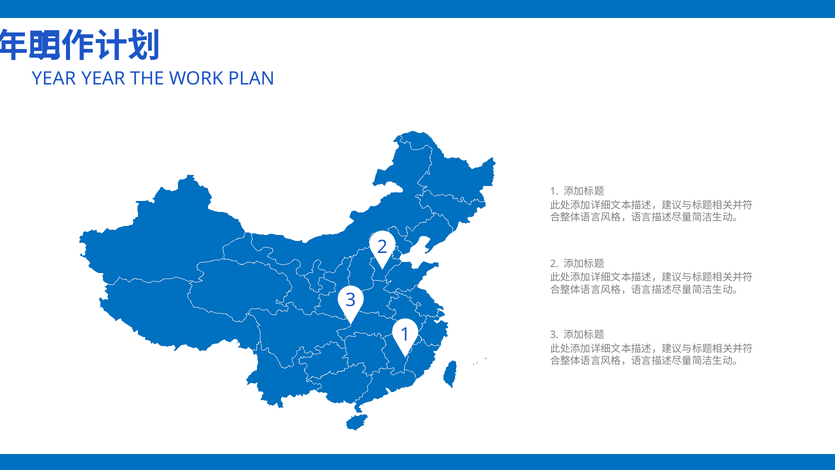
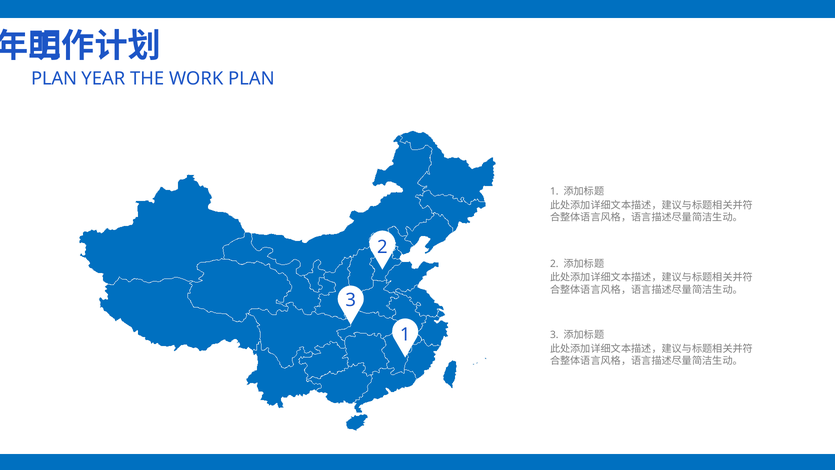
YEAR: YEAR -> PLAN (54, 79)
